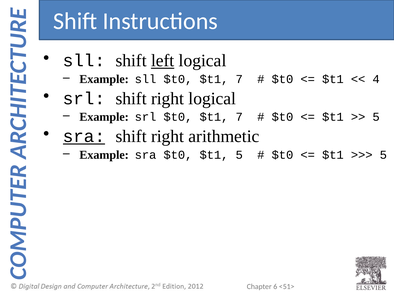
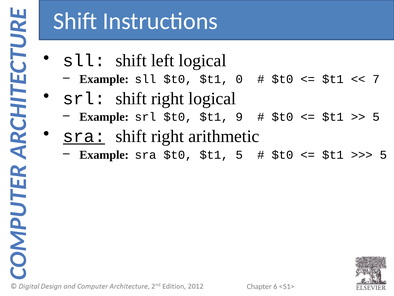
left underline: present -> none (163, 61)
sll $t0 $t1 7: 7 -> 0 (239, 79)
4: 4 -> 7 (376, 79)
srl $t0 $t1 7: 7 -> 9 (239, 117)
